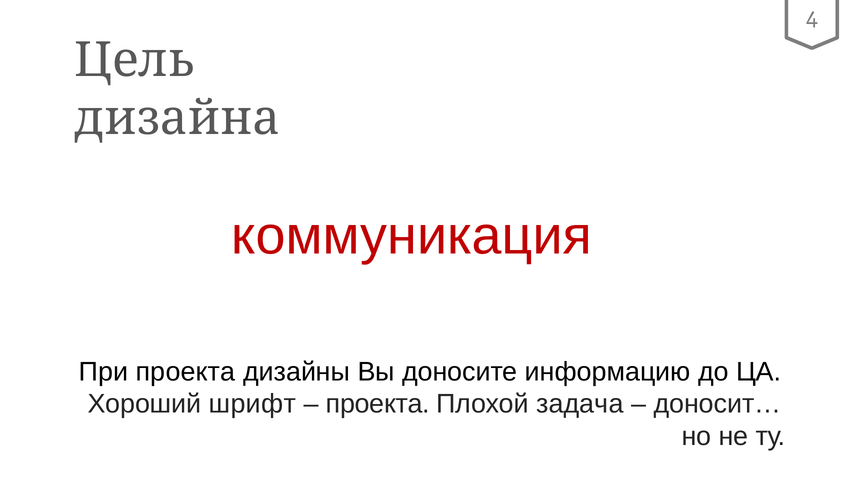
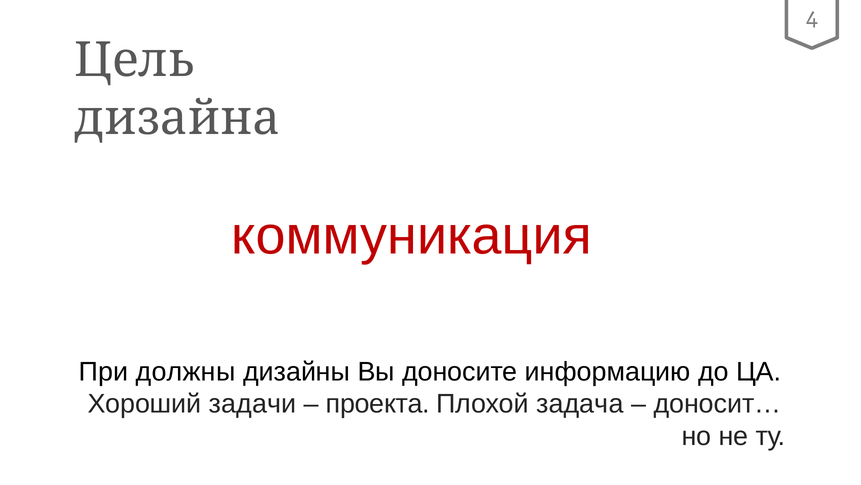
При проекта: проекта -> должны (185, 371)
шрифт: шрифт -> задачи (253, 403)
